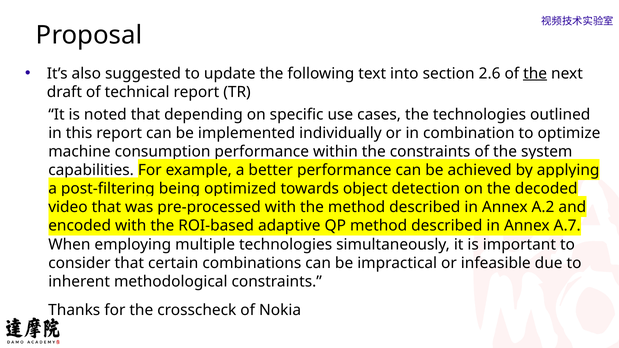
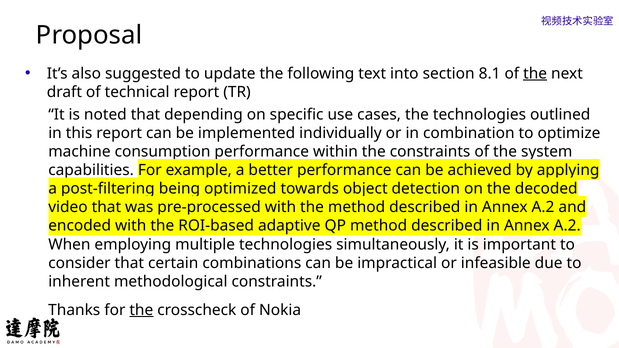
2.6: 2.6 -> 8.1 (490, 74)
A.7: A.7 -> A.2 (567, 226)
the underline: none -> present (141, 310)
